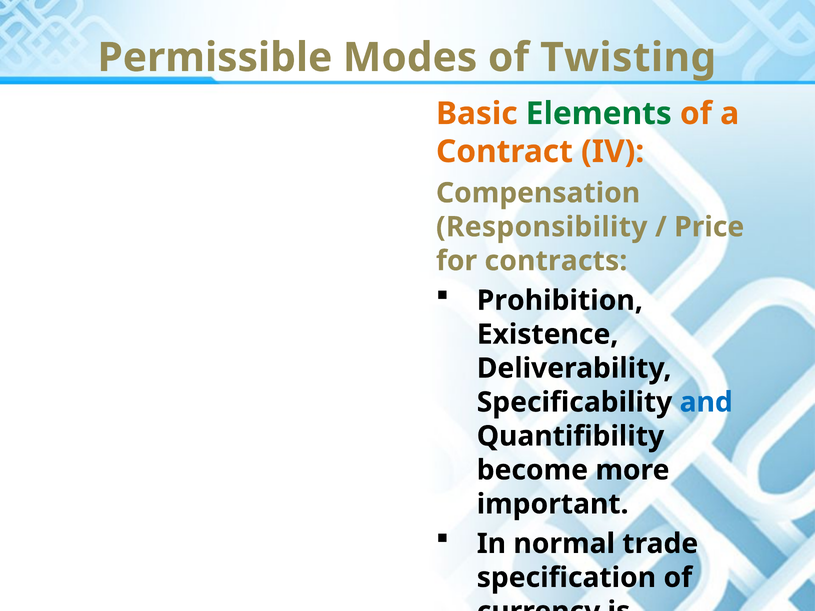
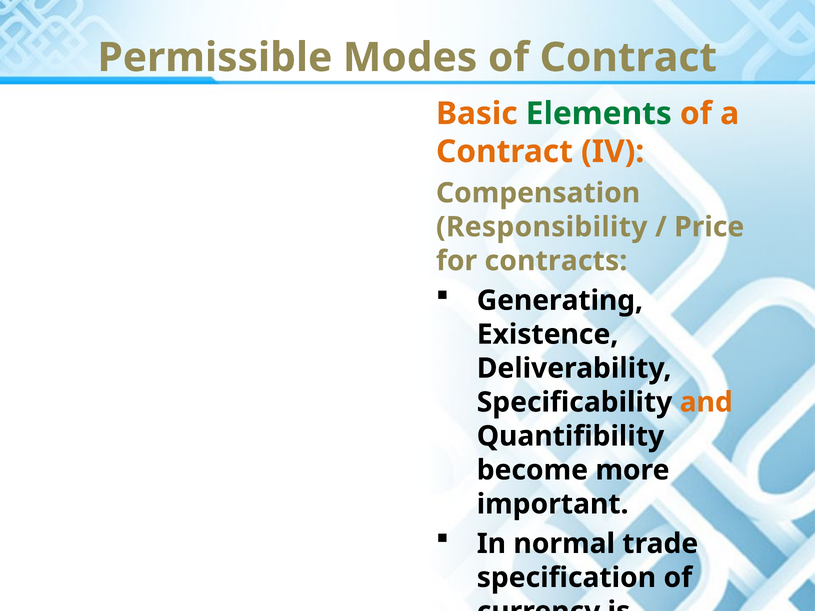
of Twisting: Twisting -> Contract (628, 58)
Prohibition: Prohibition -> Generating (560, 301)
and colour: blue -> orange (706, 402)
